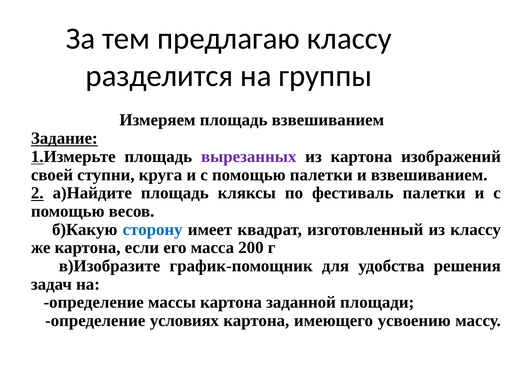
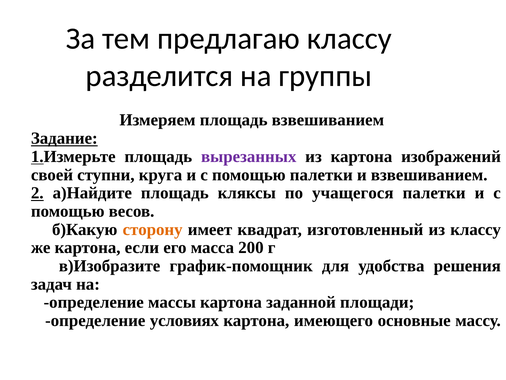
фестиваль: фестиваль -> учащегося (353, 193)
сторону colour: blue -> orange (153, 229)
усвоению: усвоению -> основные (414, 320)
